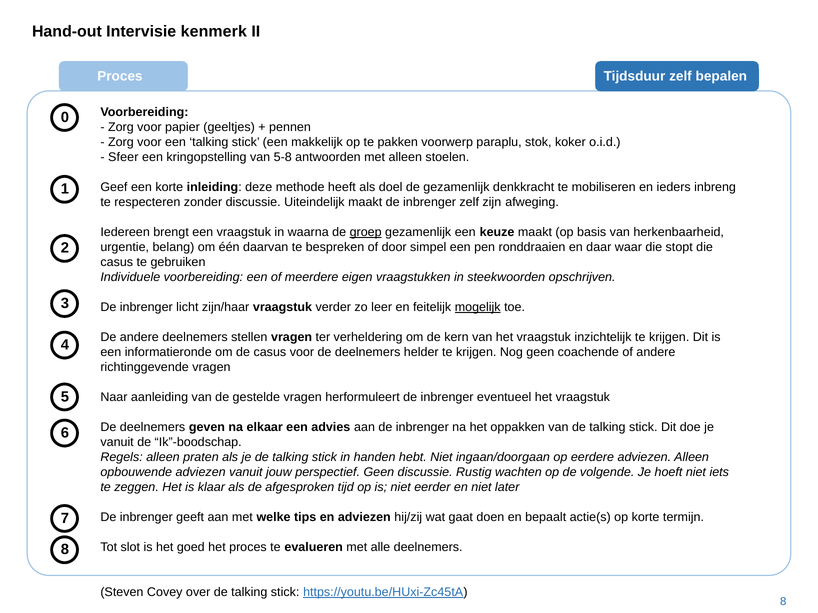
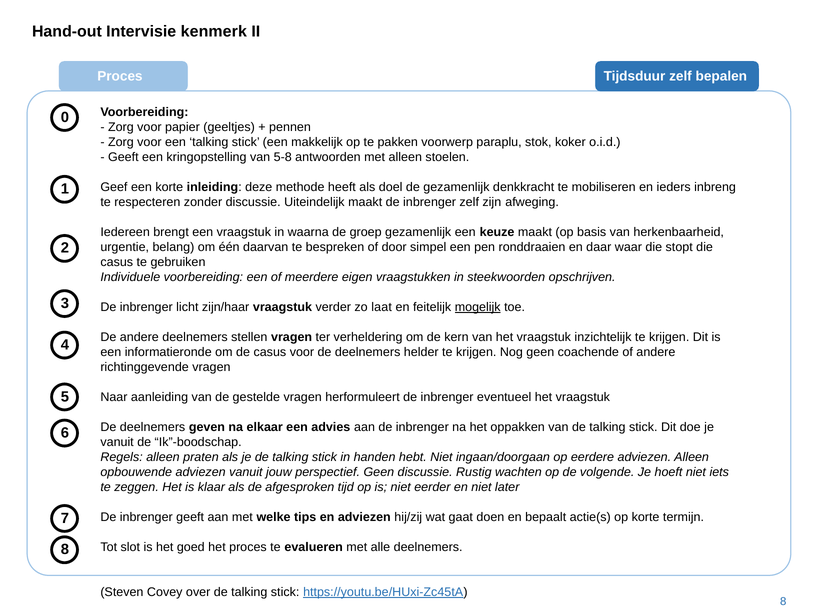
Sfeer: Sfeer -> Geeft (123, 157)
groep underline: present -> none (366, 232)
leer: leer -> laat (382, 307)
